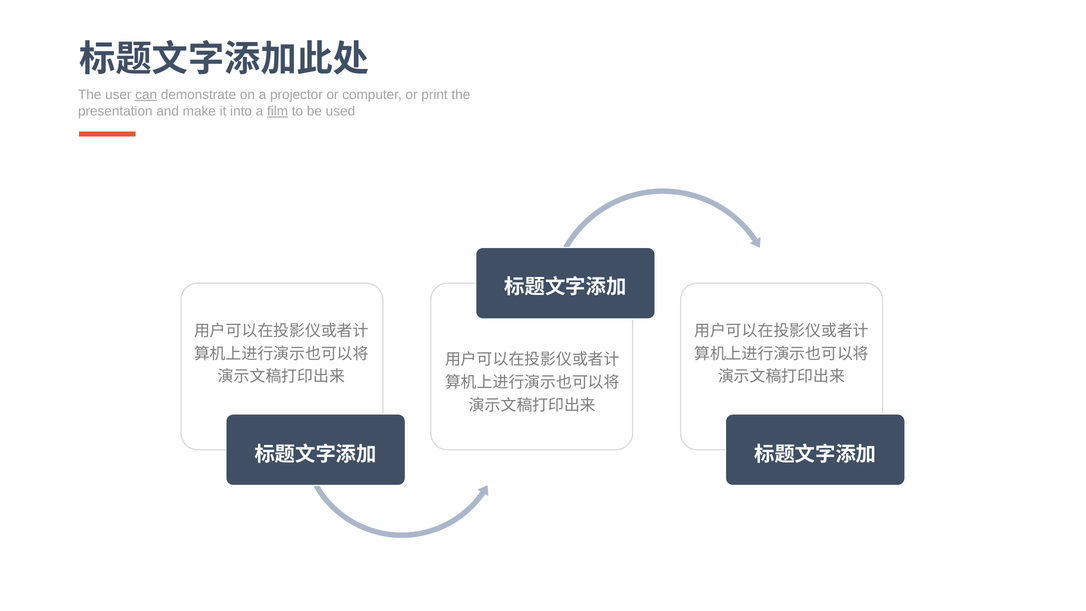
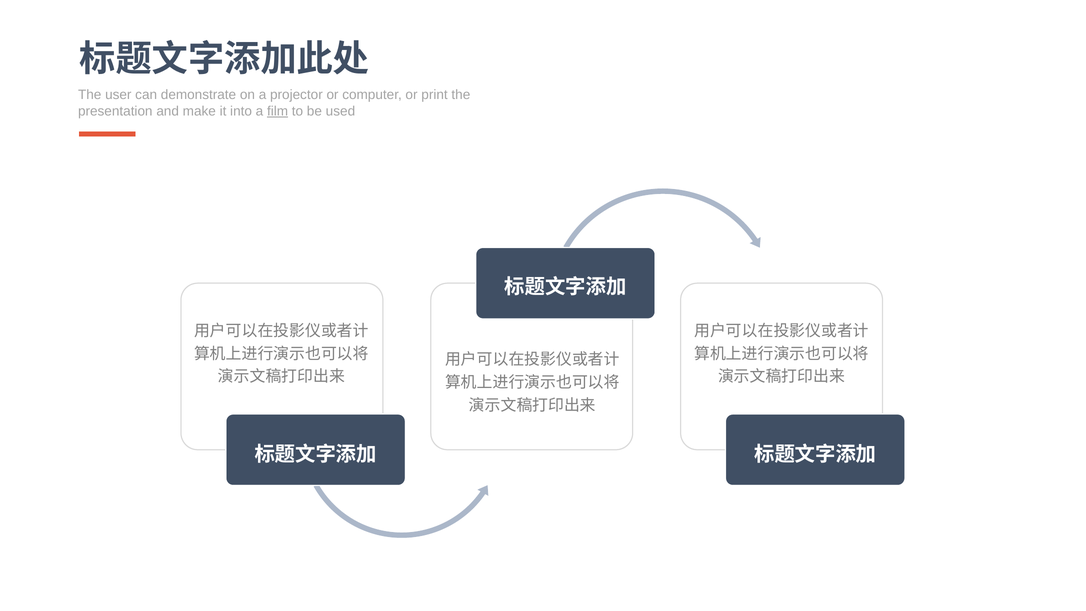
can underline: present -> none (146, 95)
